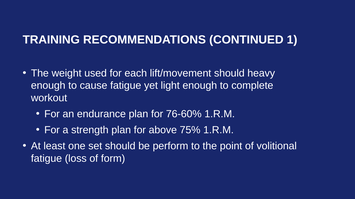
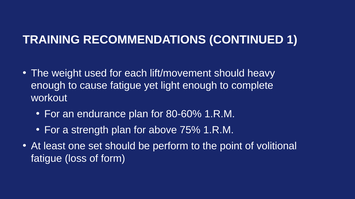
76-60%: 76-60% -> 80-60% (184, 114)
